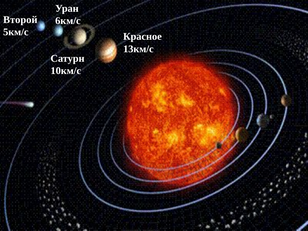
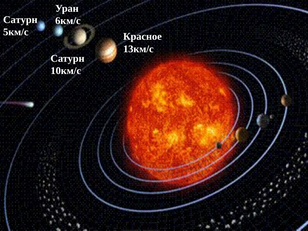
Второй: Второй -> Сатурн (20, 20)
